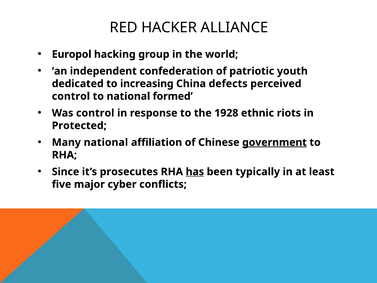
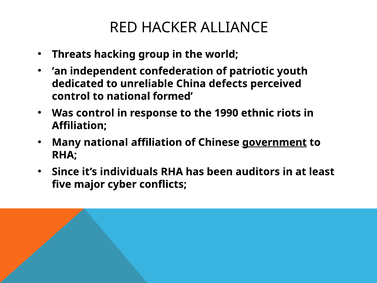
Europol: Europol -> Threats (72, 54)
increasing: increasing -> unreliable (147, 84)
1928: 1928 -> 1990 (226, 113)
Protected: Protected -> Affiliation (79, 126)
prosecutes: prosecutes -> individuals (129, 172)
has underline: present -> none (195, 172)
typically: typically -> auditors (258, 172)
